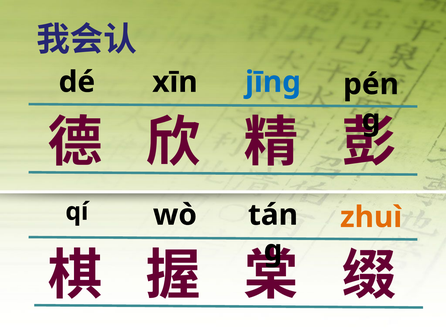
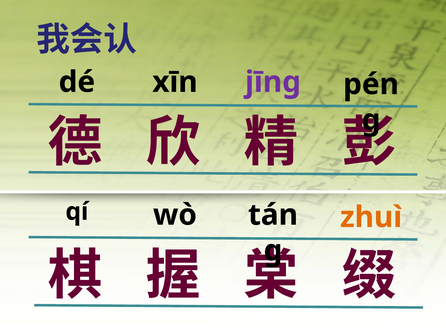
jīng colour: blue -> purple (273, 82)
